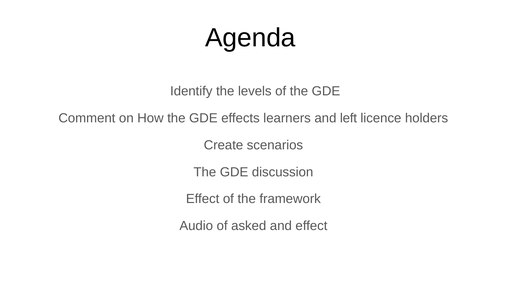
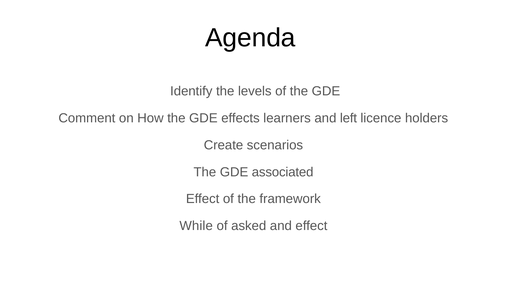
discussion: discussion -> associated (283, 172)
Audio: Audio -> While (196, 226)
